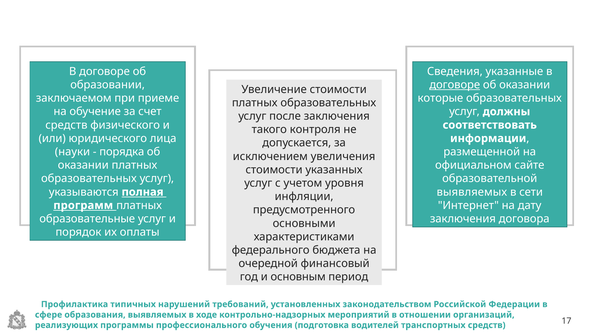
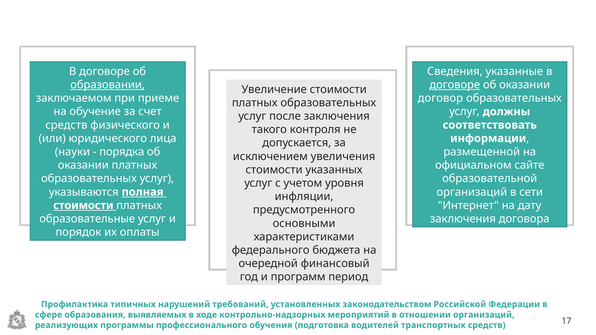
образовании underline: none -> present (108, 85)
которые: которые -> договор (440, 98)
выявляемых: выявляемых -> организаций (472, 192)
программ: программ -> стоимости (83, 206)
основным: основным -> программ (298, 277)
